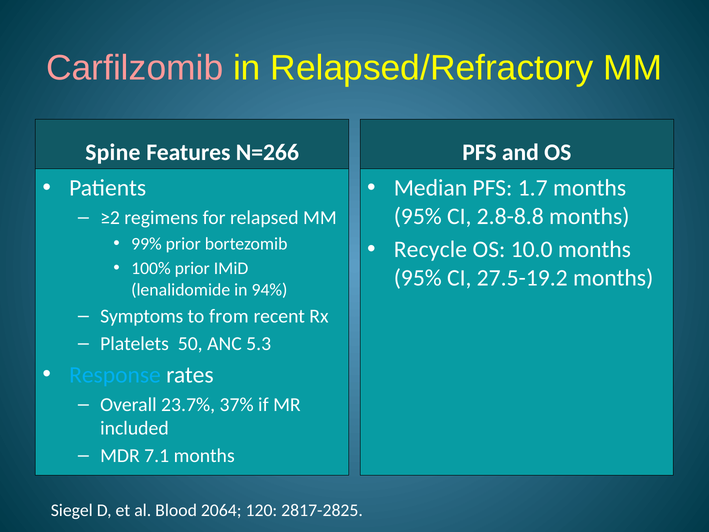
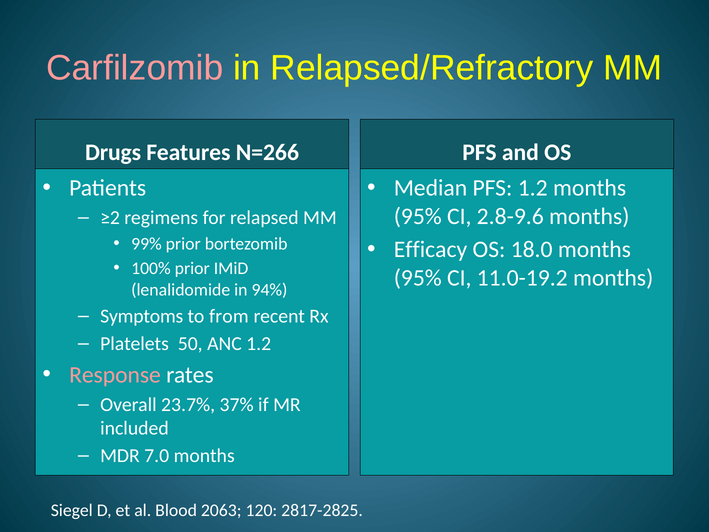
Spine: Spine -> Drugs (113, 153)
PFS 1.7: 1.7 -> 1.2 (533, 188)
2.8-8.8: 2.8-8.8 -> 2.8-9.6 (510, 216)
Recycle: Recycle -> Efficacy (431, 249)
10.0: 10.0 -> 18.0 (532, 249)
27.5-19.2: 27.5-19.2 -> 11.0-19.2 (522, 278)
ANC 5.3: 5.3 -> 1.2 (259, 344)
Response colour: light blue -> pink (115, 375)
7.1: 7.1 -> 7.0 (157, 456)
2064: 2064 -> 2063 (221, 510)
